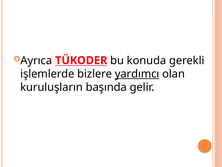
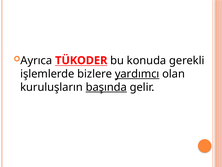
başında underline: none -> present (106, 87)
